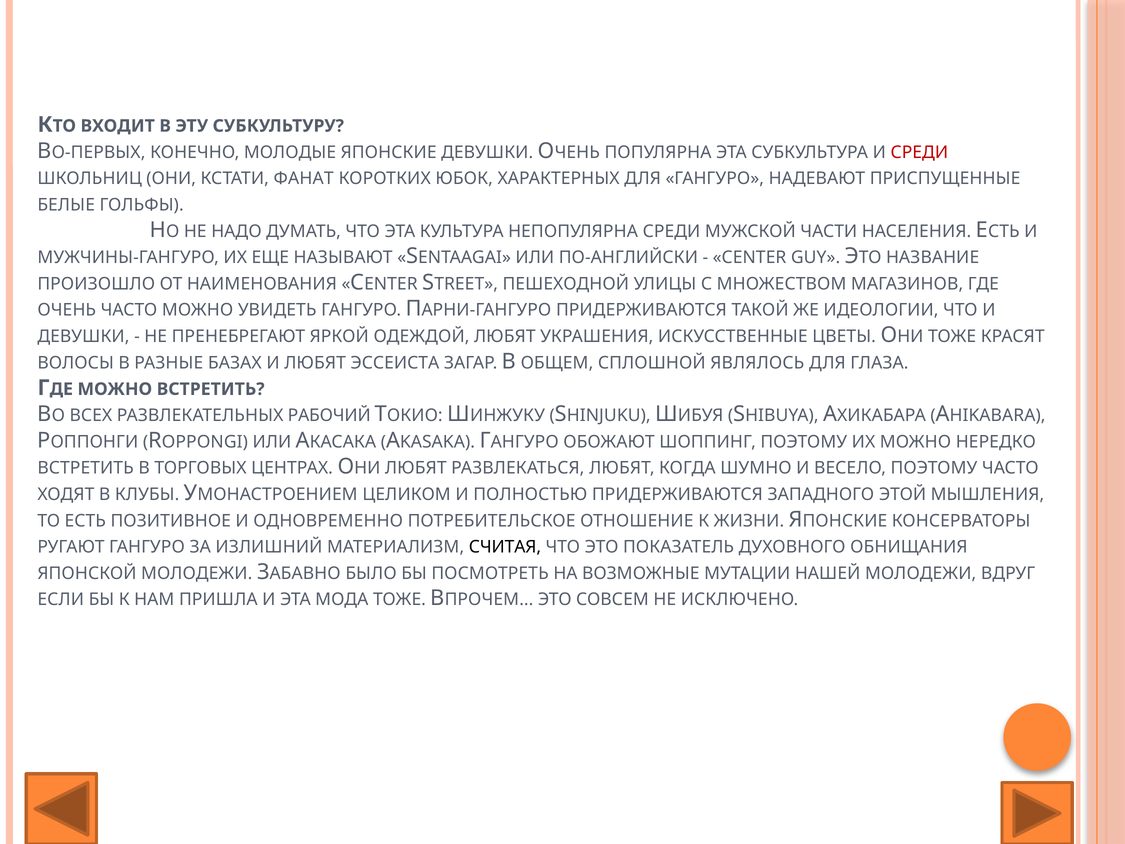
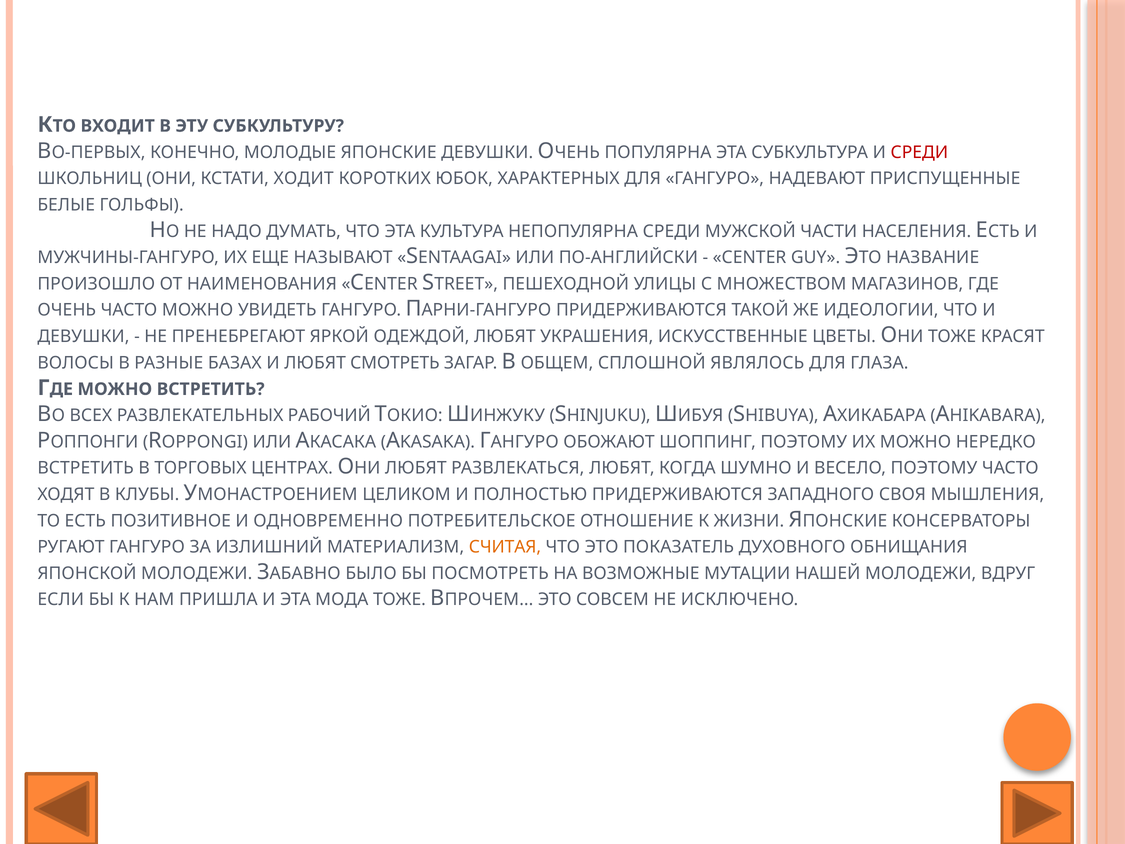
ФАНАТ: ФАНАТ -> ХОДИТ (304, 179)
ЭССЕИСТА: ЭССЕИСТА -> СМОТРЕТЬ (395, 363)
ЭТОЙ: ЭТОЙ -> СВОЯ (902, 494)
СЧИТАЯ colour: black -> orange (505, 547)
